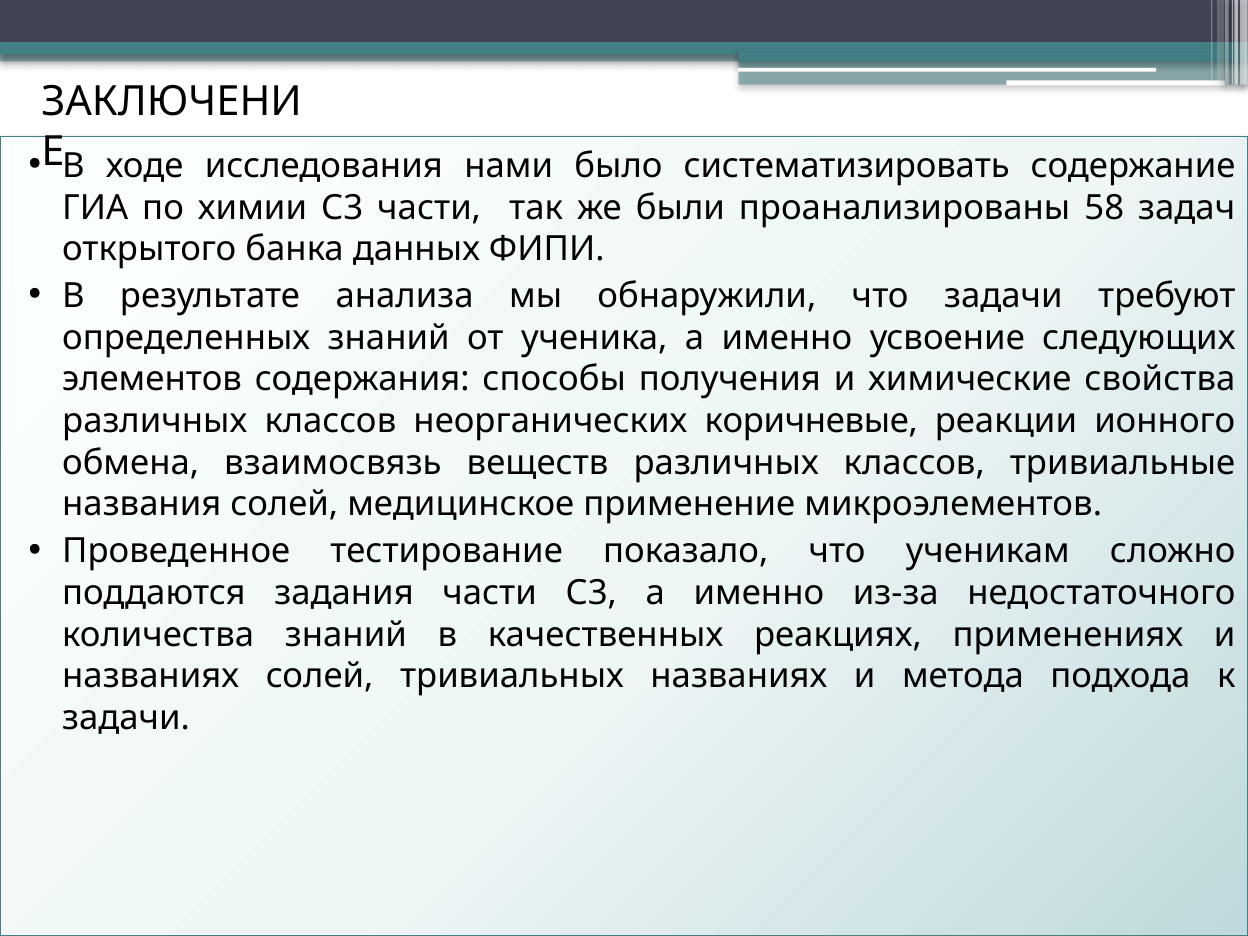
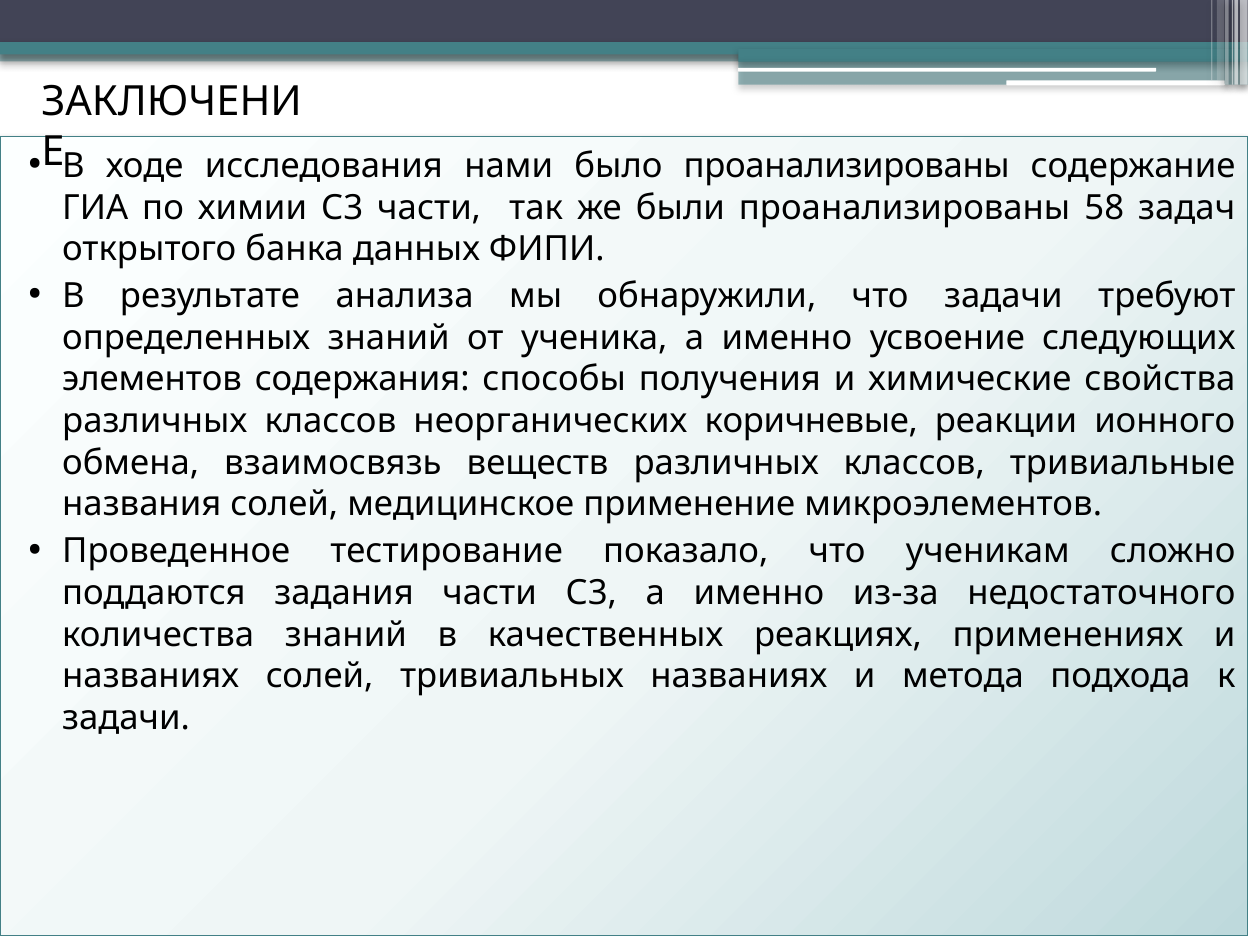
было систематизировать: систематизировать -> проанализированы (847, 166)
